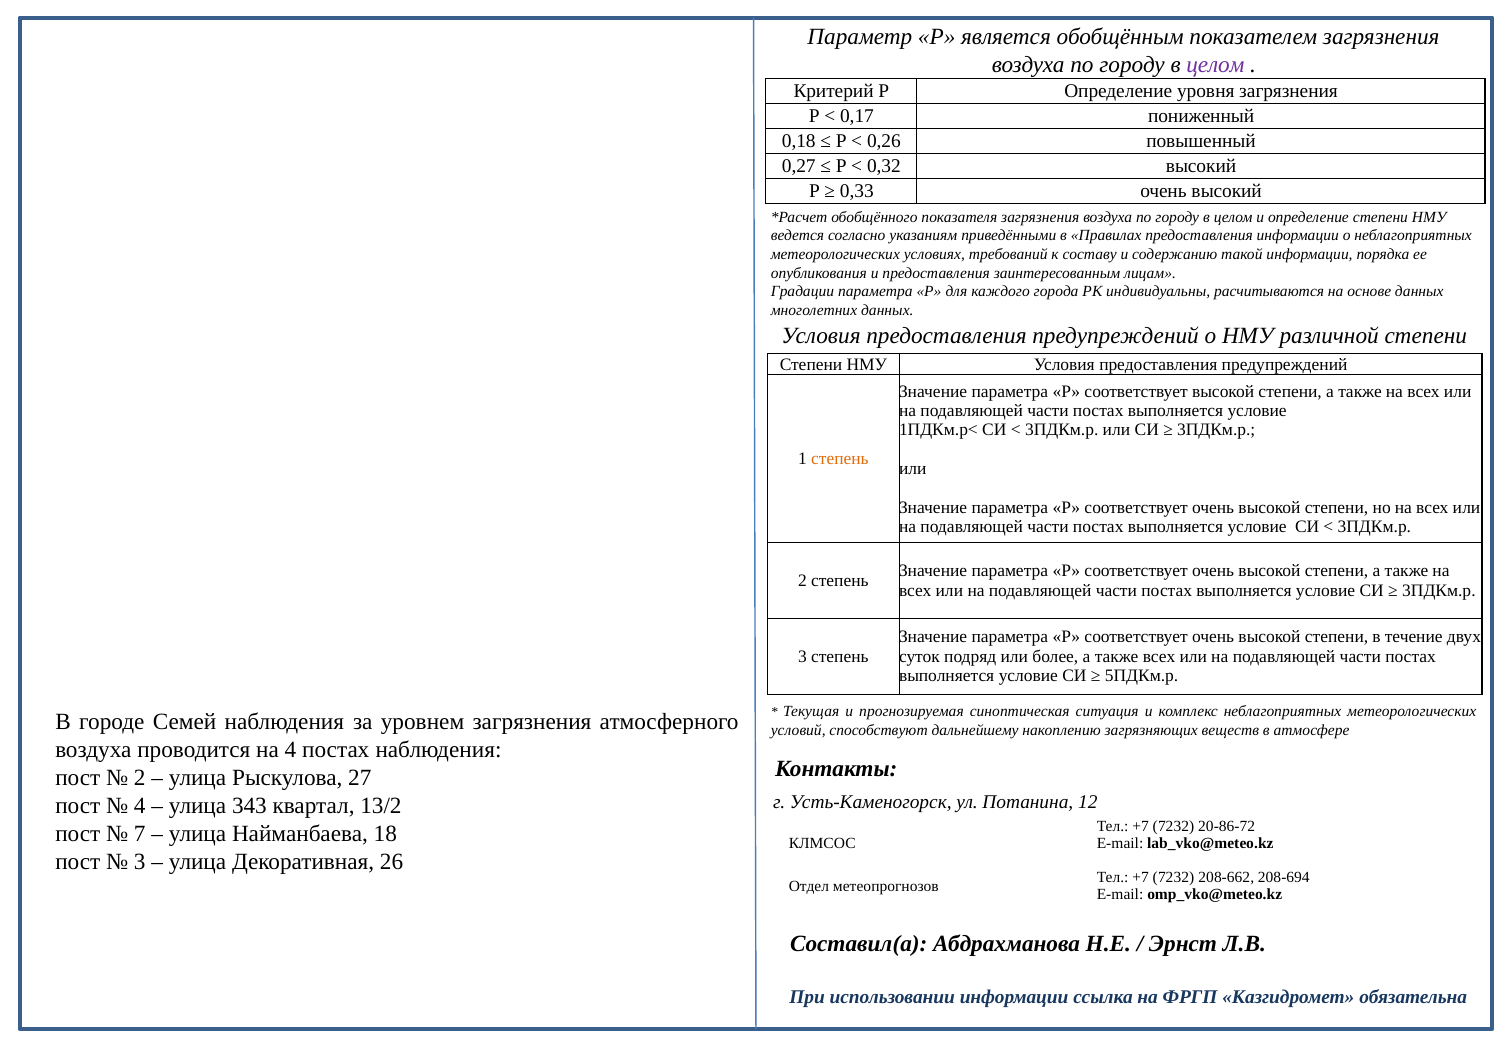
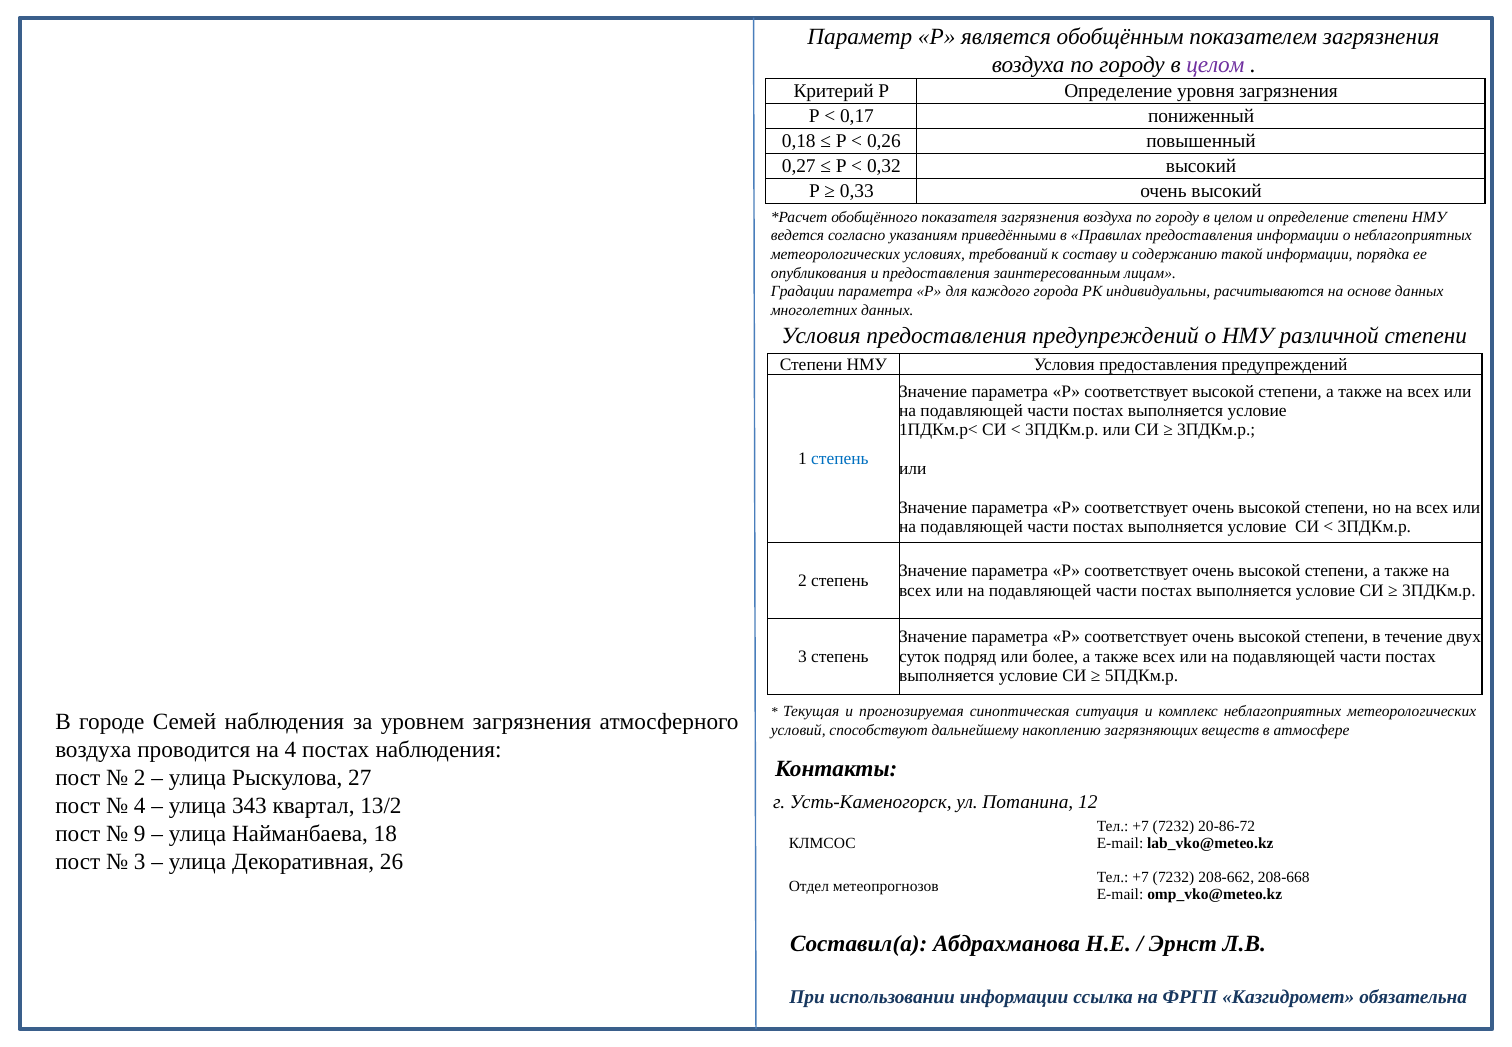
степень colour: orange -> blue (840, 459)
7: 7 -> 9 (140, 834)
208-694: 208-694 -> 208-668 (1284, 877)
